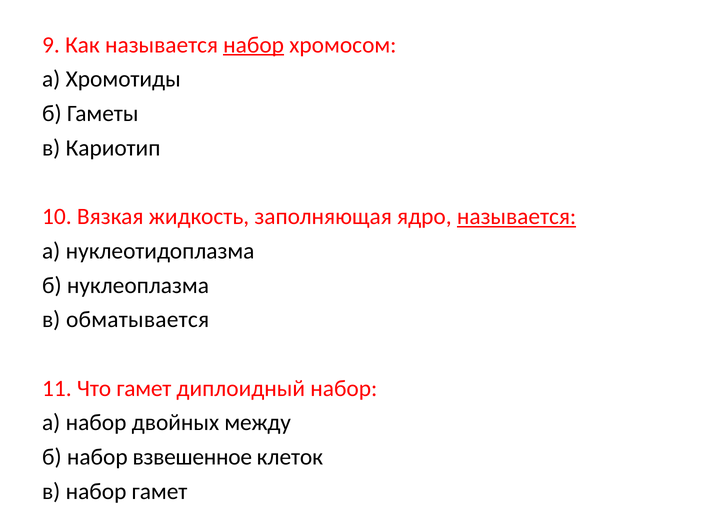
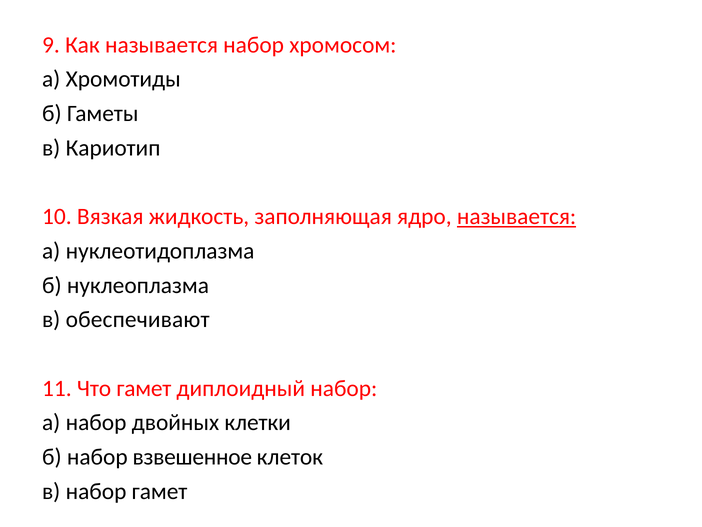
набор underline: present -> none (254, 45)
обматывается: обматывается -> обеспечивают (138, 319)
между: между -> клетки (258, 422)
